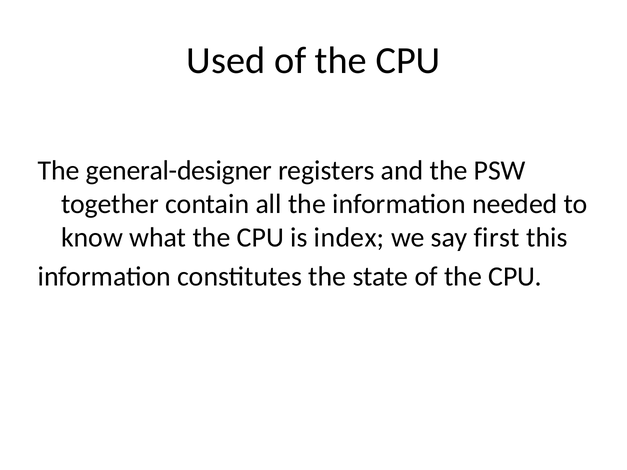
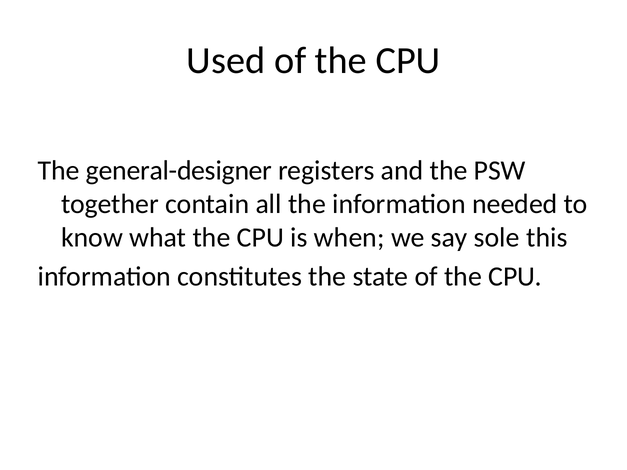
index: index -> when (349, 238)
first: first -> sole (497, 238)
